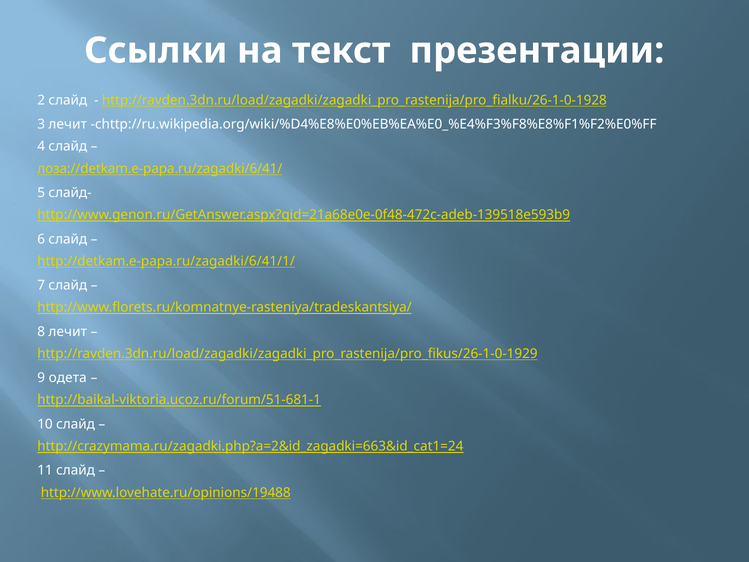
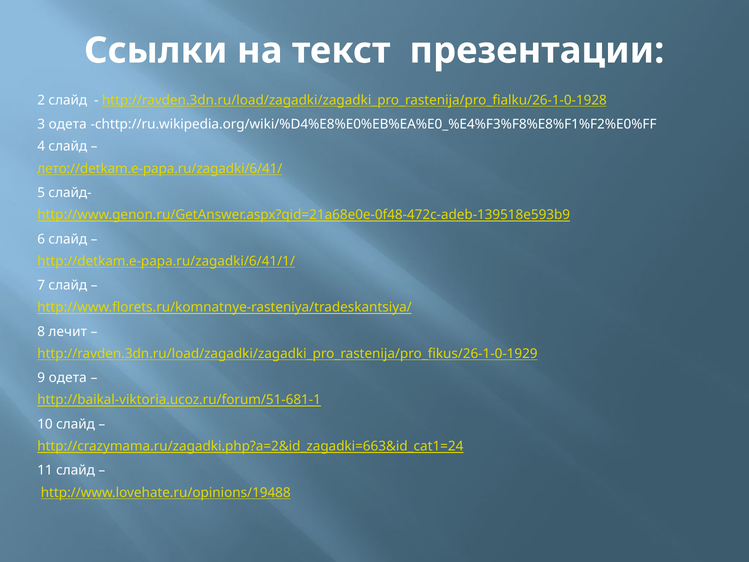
3 лечит: лечит -> одета (68, 124)
лоза://detkam.e-papa.ru/zagadki/6/41/: лоза://detkam.e-papa.ru/zagadki/6/41/ -> лето://detkam.e-papa.ru/zagadki/6/41/ (160, 168)
